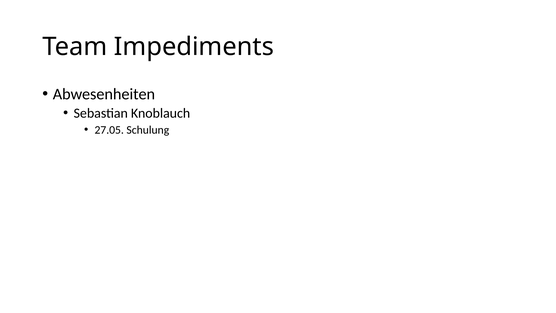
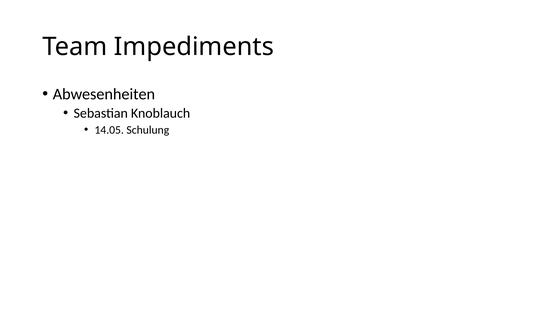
27.05: 27.05 -> 14.05 (109, 130)
